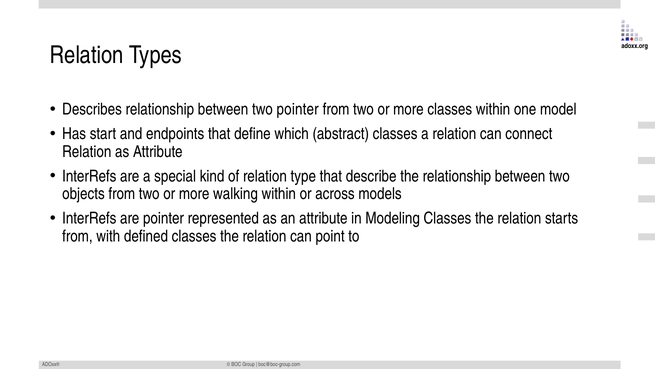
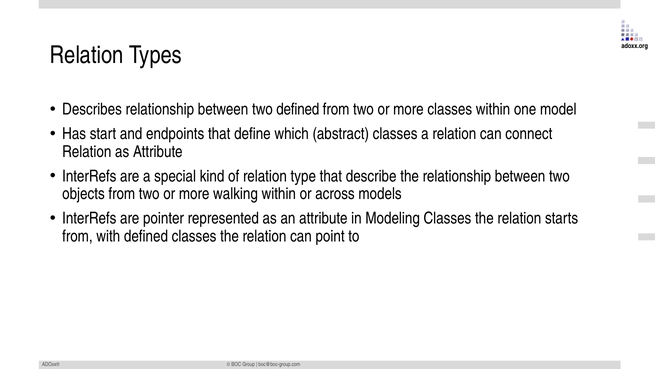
two pointer: pointer -> defined (298, 109)
